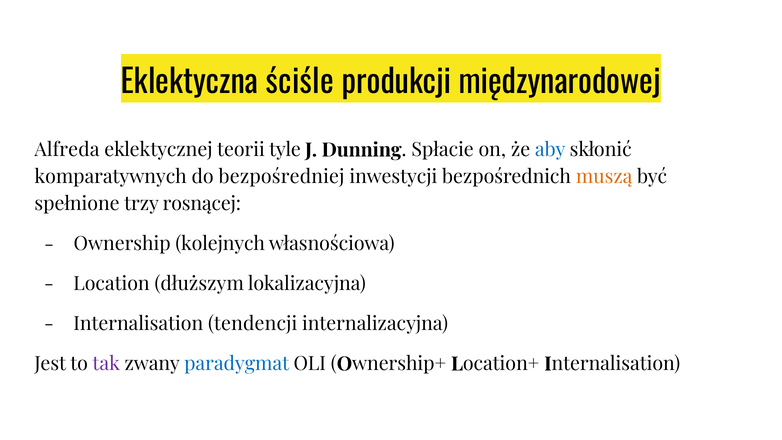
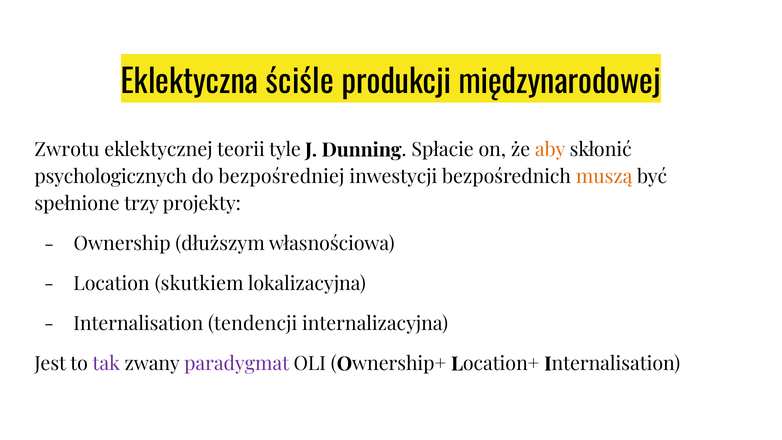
Alfreda: Alfreda -> Zwrotu (67, 150)
aby colour: blue -> orange (550, 150)
komparatywnych: komparatywnych -> psychologicznych (111, 177)
rosnącej: rosnącej -> projekty (202, 204)
kolejnych: kolejnych -> dłuższym (220, 244)
dłuższym: dłuższym -> skutkiem (199, 284)
paradygmat colour: blue -> purple (237, 364)
